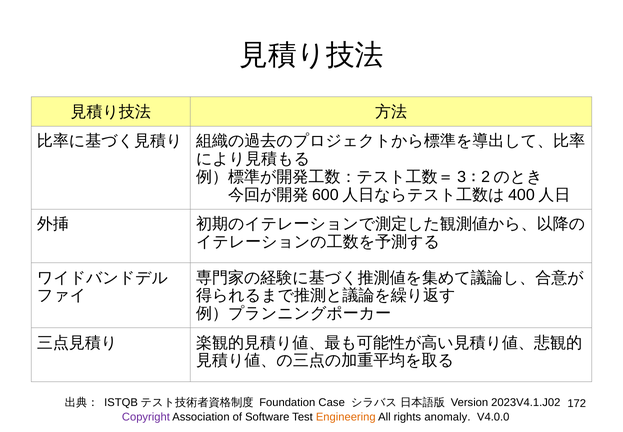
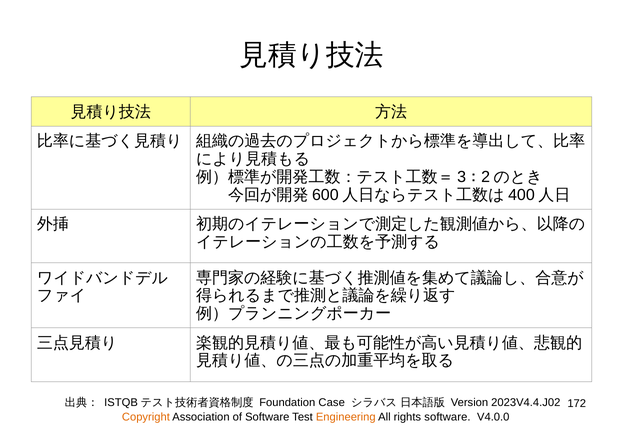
2023V4.1.J02: 2023V4.1.J02 -> 2023V4.4.J02 (526, 402)
Copyright colour: purple -> orange (146, 416)
rights anomaly: anomaly -> software (447, 416)
